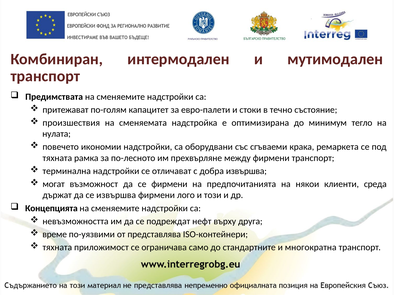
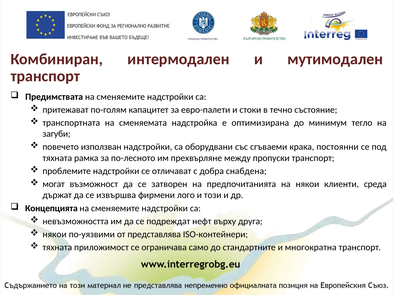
произшествия: произшествия -> транспортната (71, 123)
нулата: нулата -> загуби (57, 134)
икономии: икономии -> използван (101, 147)
ремаркета: ремаркета -> постоянни (338, 147)
между фирмени: фирмени -> пропуски (271, 158)
терминална: терминална -> проблемите (67, 171)
добра извършва: извършва -> снабдена (246, 171)
се фирмени: фирмени -> затворен (169, 184)
време: време -> някои (55, 235)
